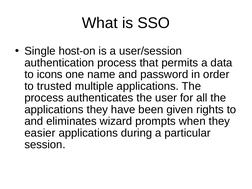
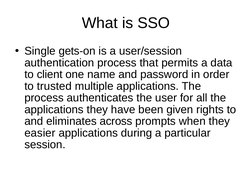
host-on: host-on -> gets-on (77, 51)
icons: icons -> client (50, 74)
wizard: wizard -> across (116, 121)
